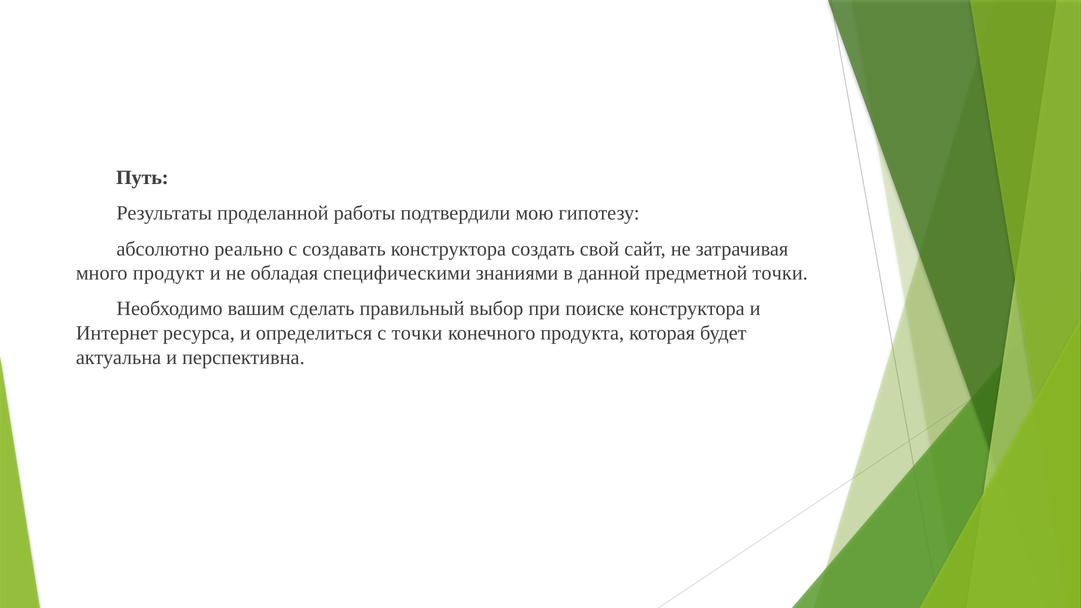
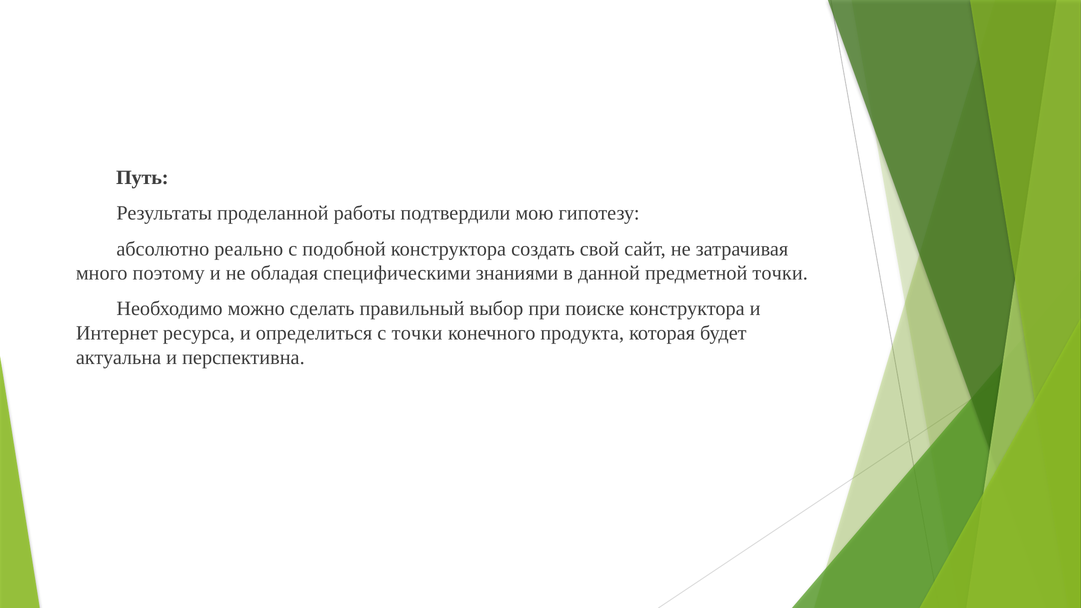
создавать: создавать -> подобной (344, 249)
продукт: продукт -> поэтому (169, 273)
вашим: вашим -> можно (256, 309)
